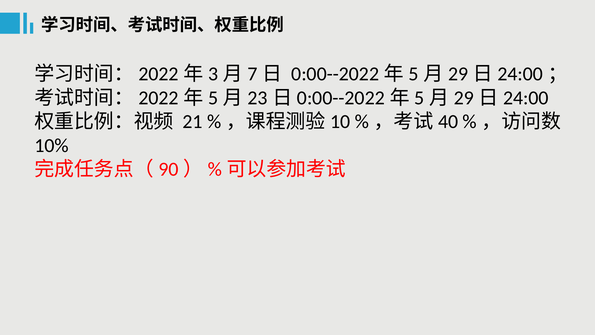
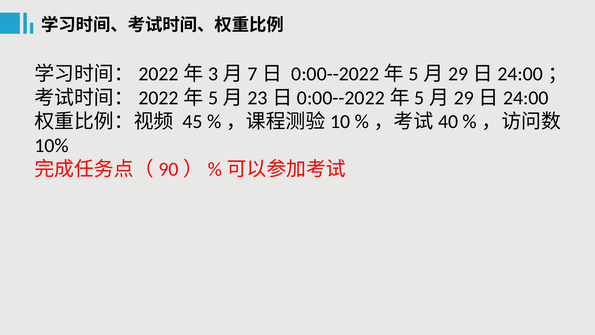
21: 21 -> 45 (193, 122)
